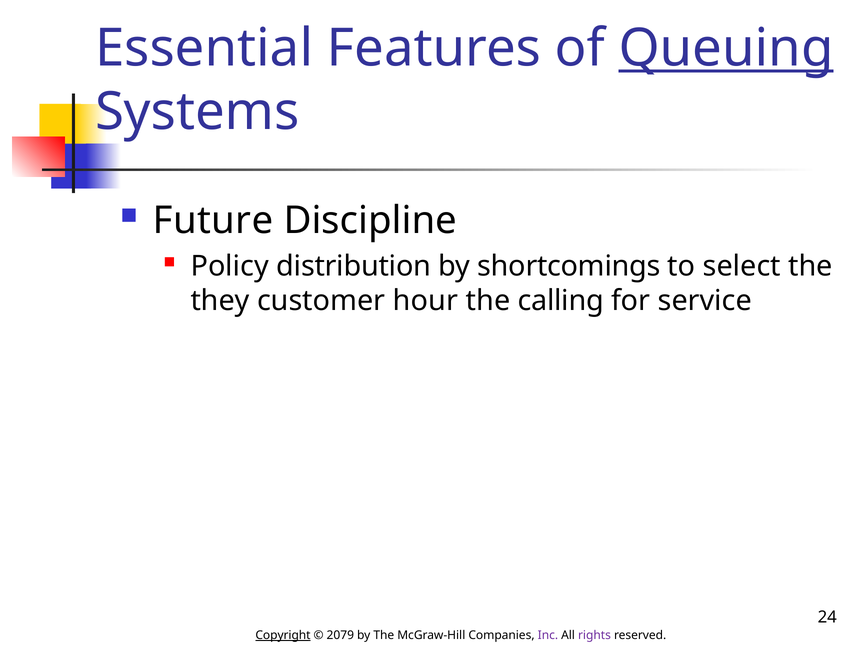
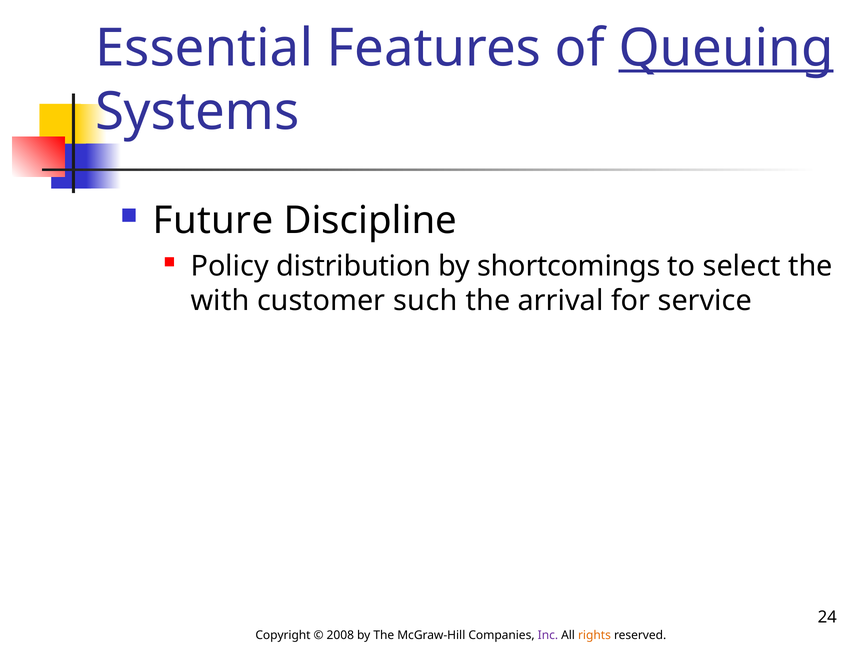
they: they -> with (220, 301)
hour: hour -> such (425, 301)
calling: calling -> arrival (561, 301)
Copyright underline: present -> none (283, 635)
2079: 2079 -> 2008 (340, 635)
rights colour: purple -> orange (594, 635)
